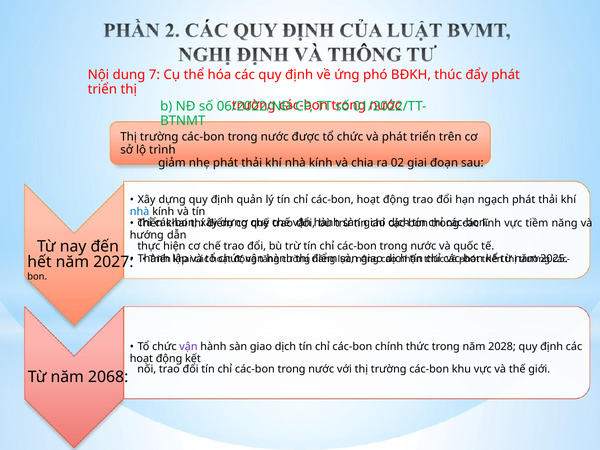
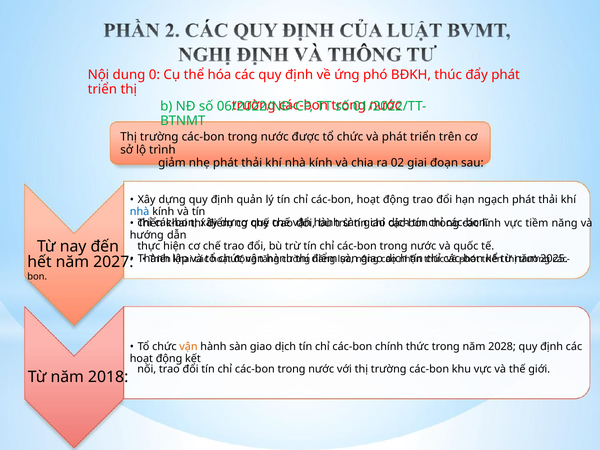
7: 7 -> 0 (154, 75)
vận colour: purple -> orange (188, 347)
2068: 2068 -> 2018 (108, 377)
